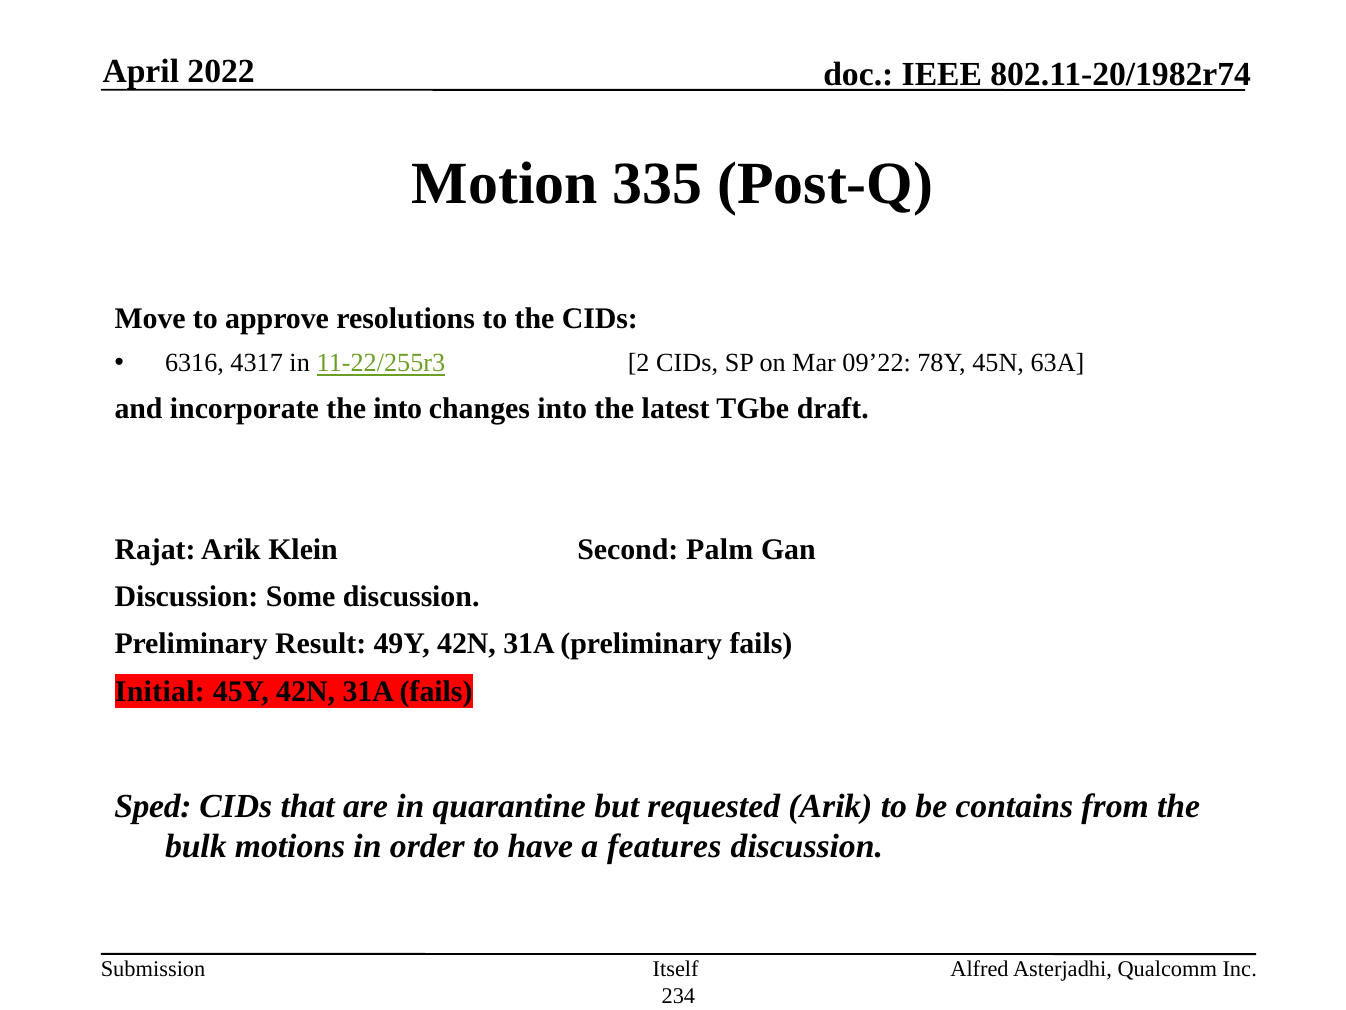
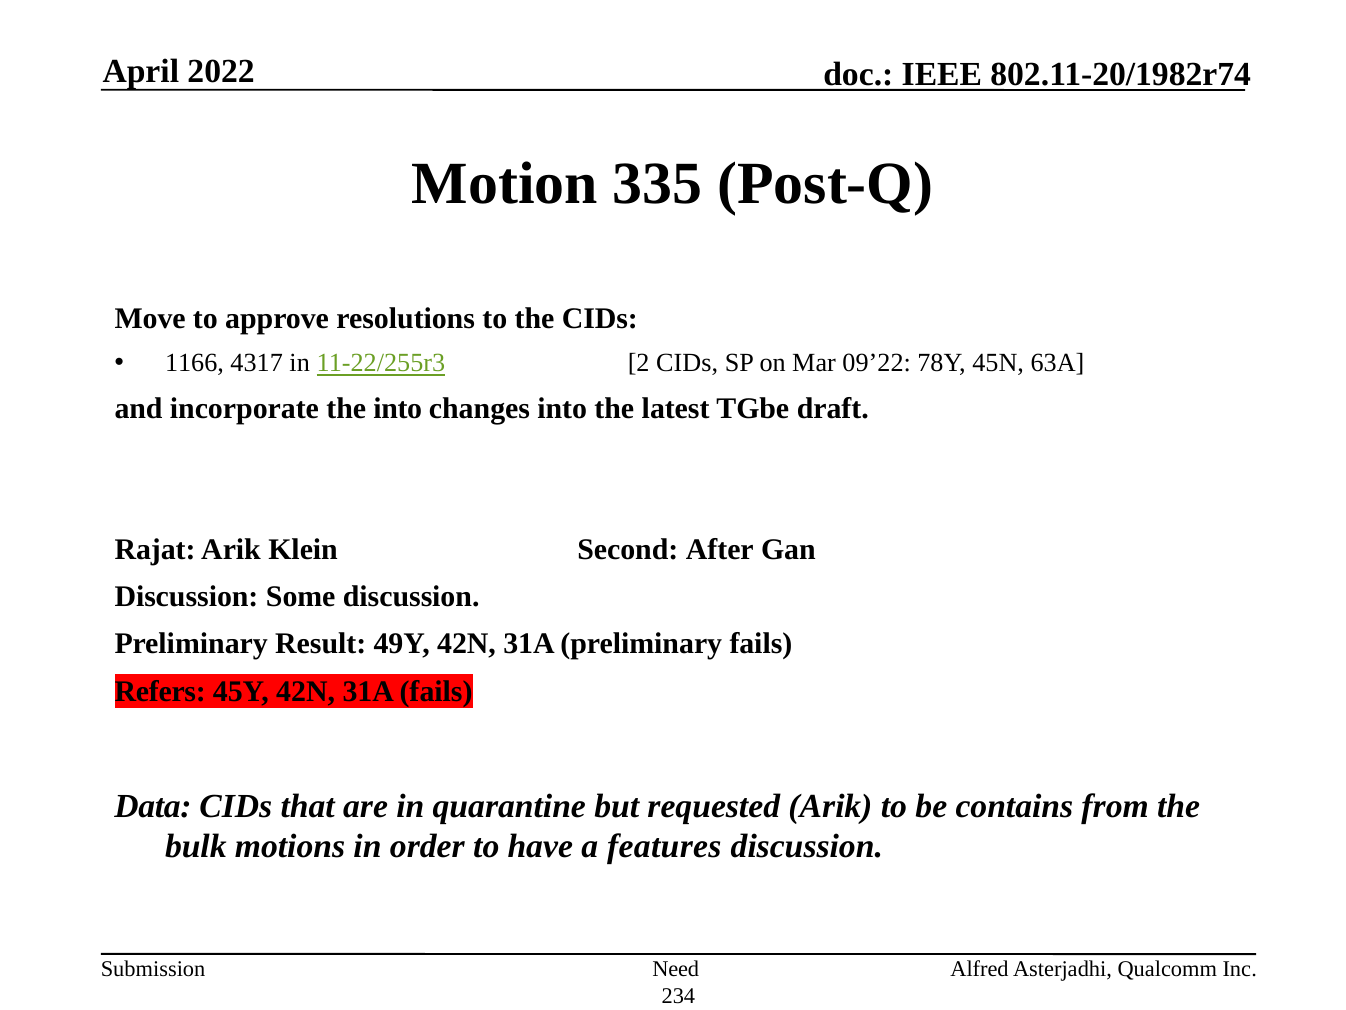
6316: 6316 -> 1166 (195, 363)
Palm: Palm -> After (720, 550)
Initial: Initial -> Refers (160, 691)
Sped: Sped -> Data (153, 806)
Itself: Itself -> Need (676, 968)
